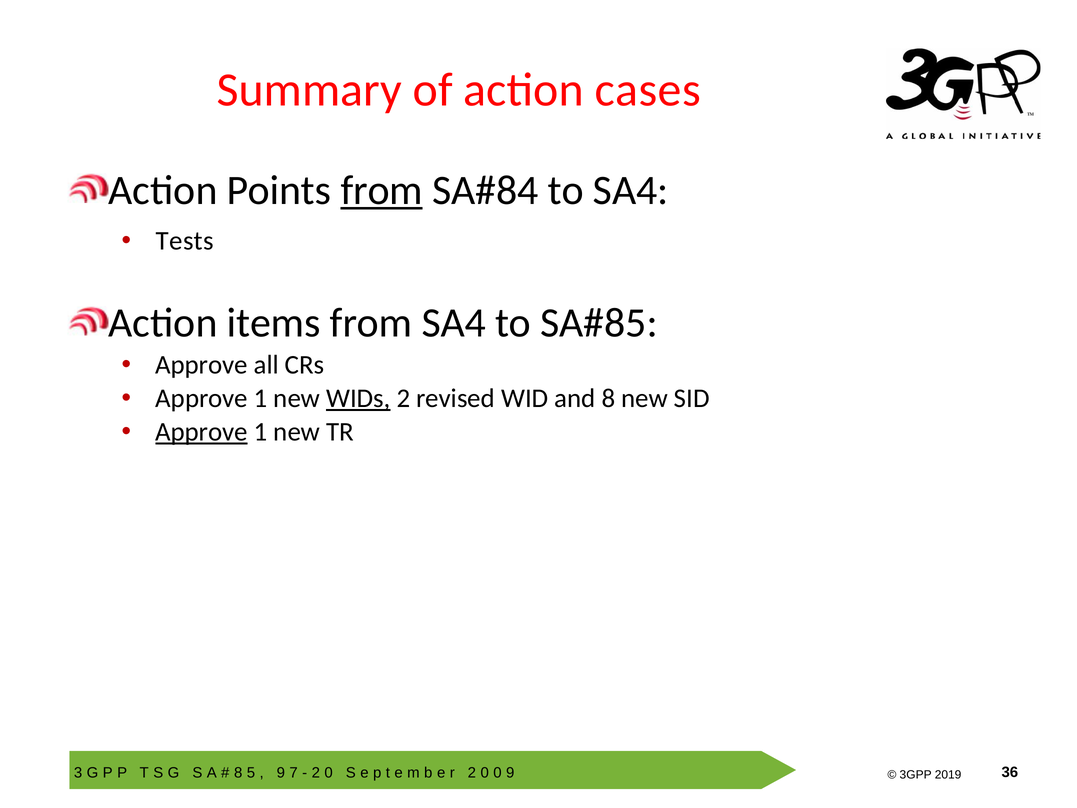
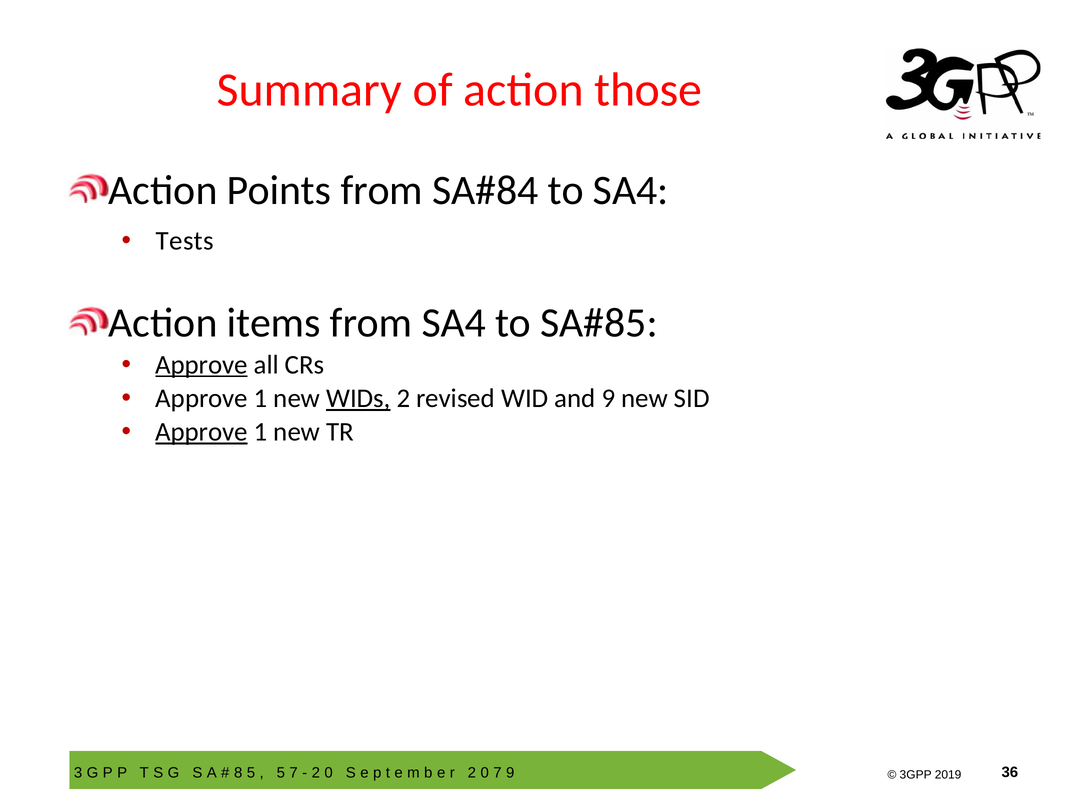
cases: cases -> those (648, 90)
from underline: present -> none (382, 190)
Approve underline: none -> present (202, 365)
8: 8 -> 9 (609, 398)
9: 9 -> 5 (281, 772)
0: 0 -> 7 (498, 772)
